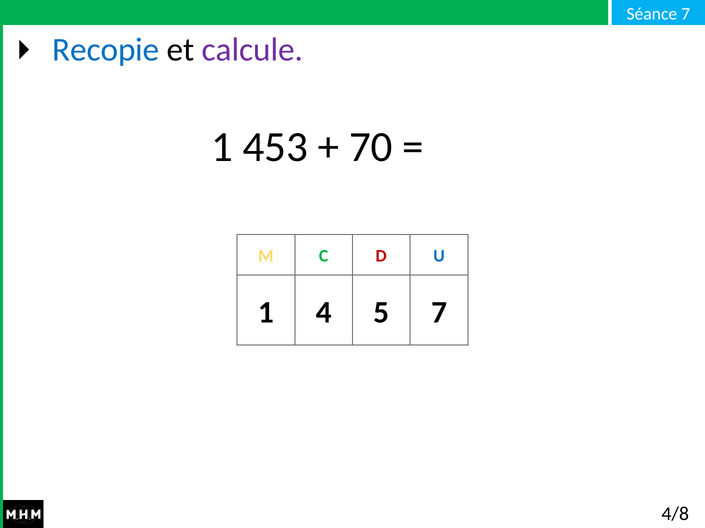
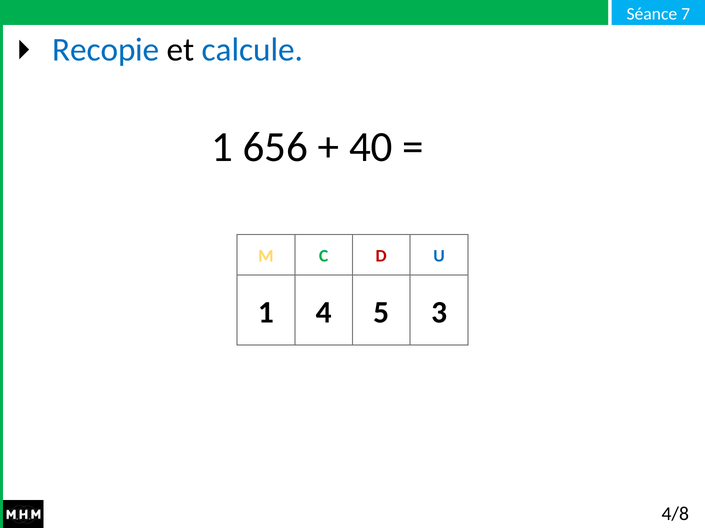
calcule colour: purple -> blue (252, 50)
453: 453 -> 656 (275, 147)
70: 70 -> 40 (371, 147)
5 7: 7 -> 3 (439, 313)
